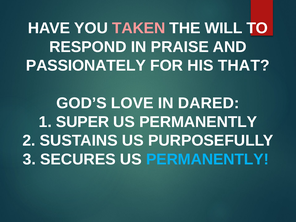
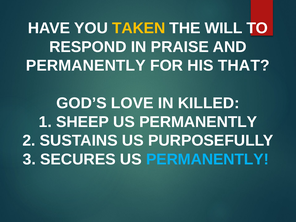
TAKEN colour: pink -> yellow (139, 28)
PASSIONATELY: PASSIONATELY -> PERMANENTLY (86, 66)
DARED: DARED -> KILLED (209, 103)
SUPER: SUPER -> SHEEP (83, 122)
